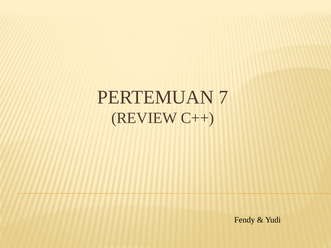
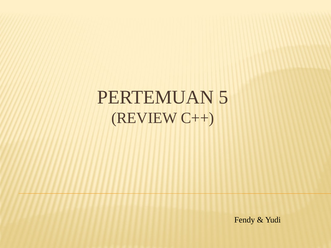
7: 7 -> 5 (223, 97)
